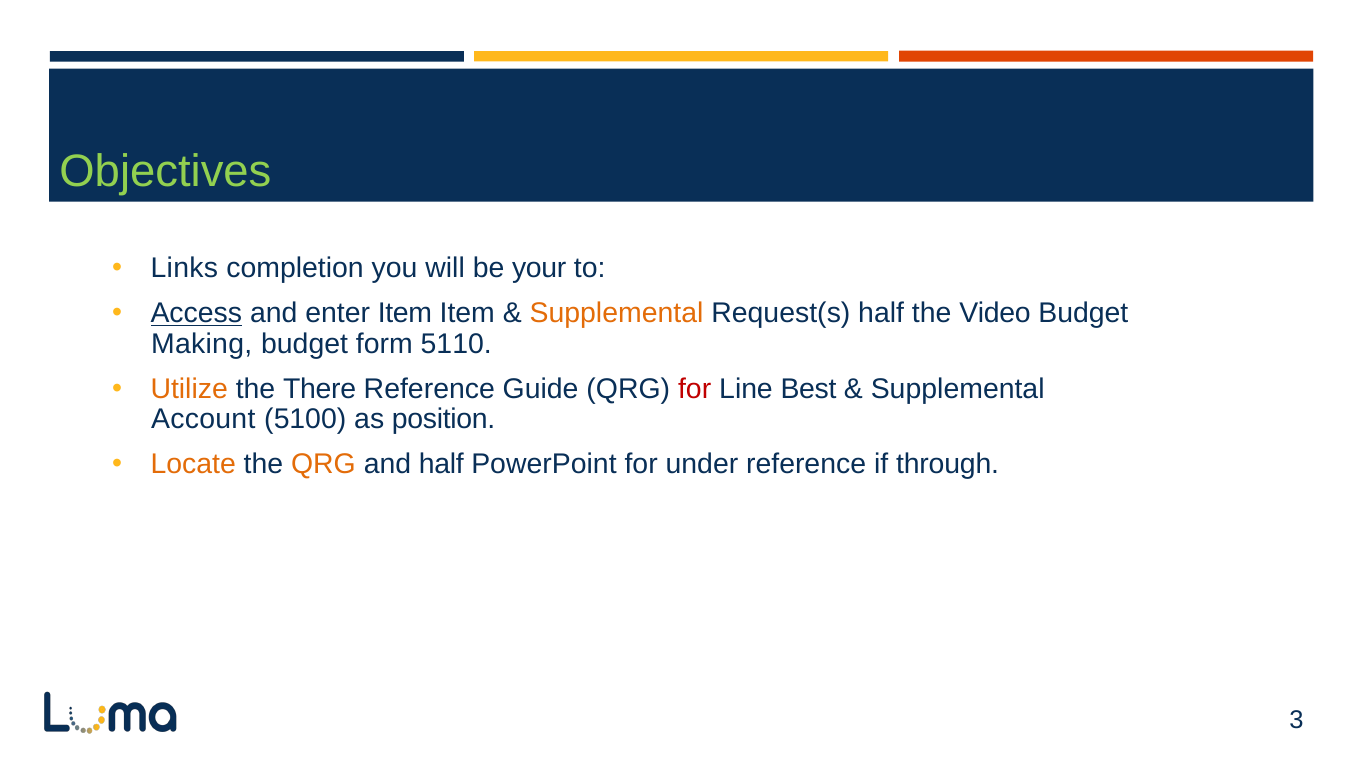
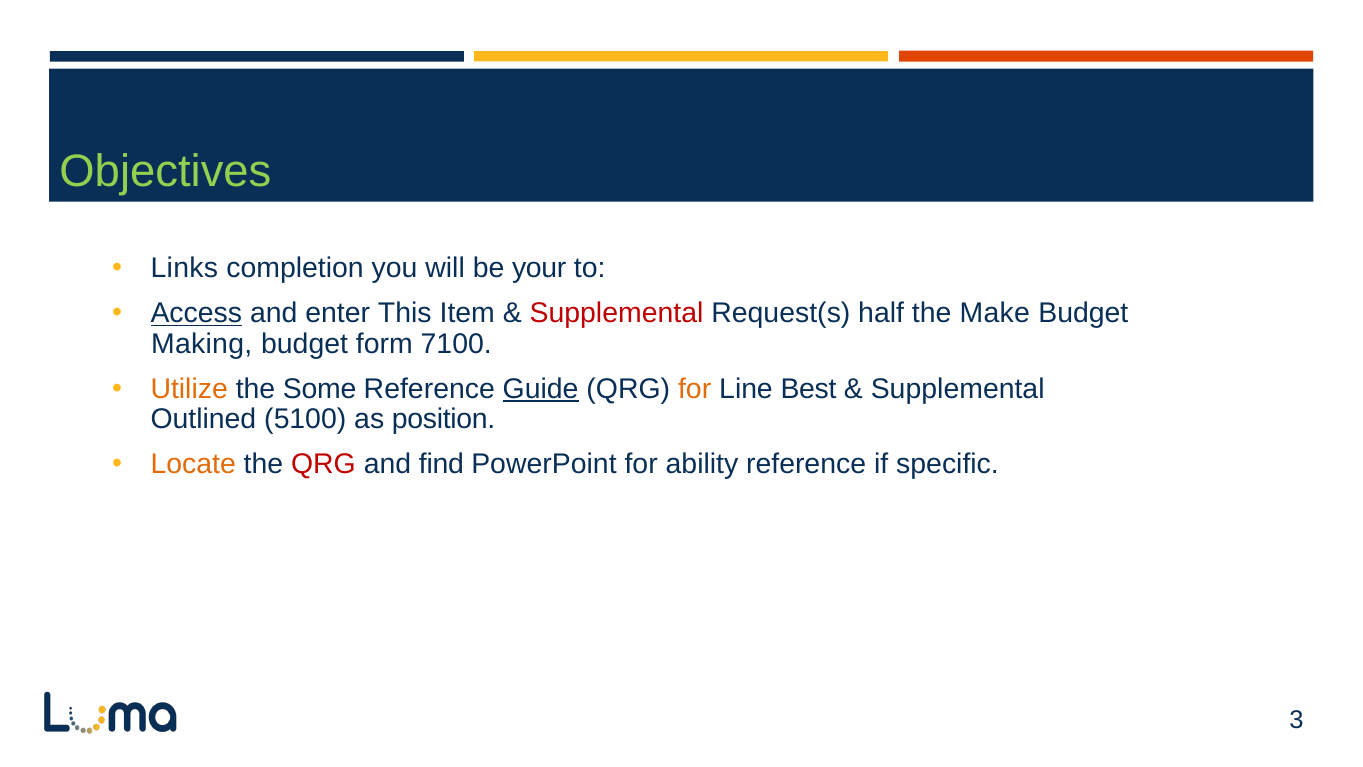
enter Item: Item -> This (405, 313)
Supplemental colour: orange -> red (616, 313)
Video: Video -> Make (995, 313)
5110: 5110 -> 7100 (456, 344)
There: There -> Some (320, 389)
Guide underline: none -> present (541, 389)
for colour: red -> orange (695, 389)
Account: Account -> Outlined (203, 419)
QRG colour: orange -> red (323, 464)
and half: half -> find (441, 464)
under: under -> ability (702, 464)
through: through -> specific (947, 464)
